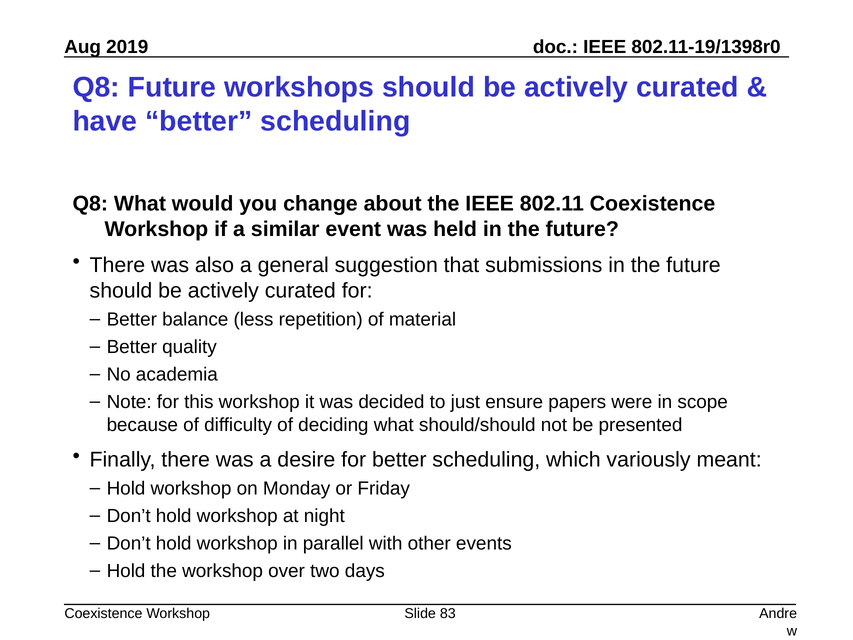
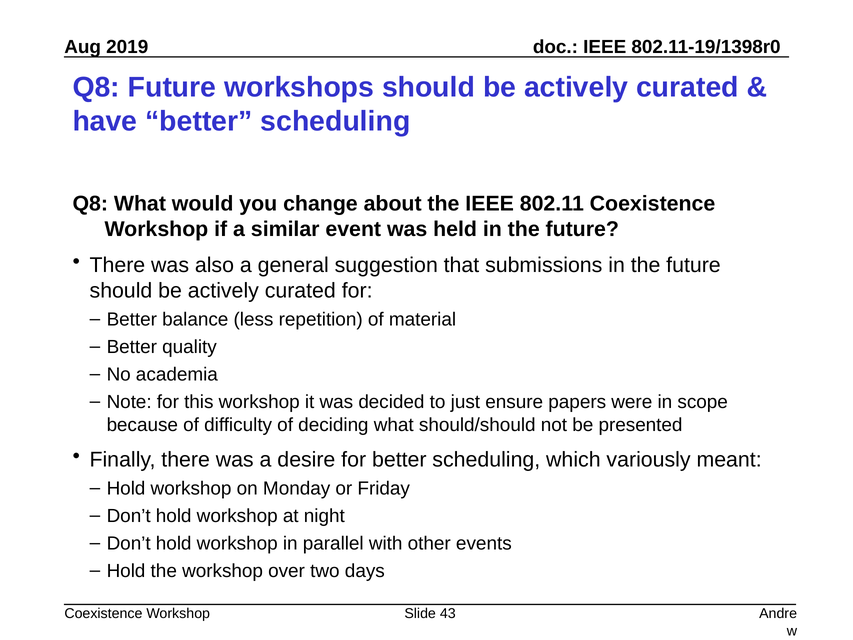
83: 83 -> 43 (448, 614)
